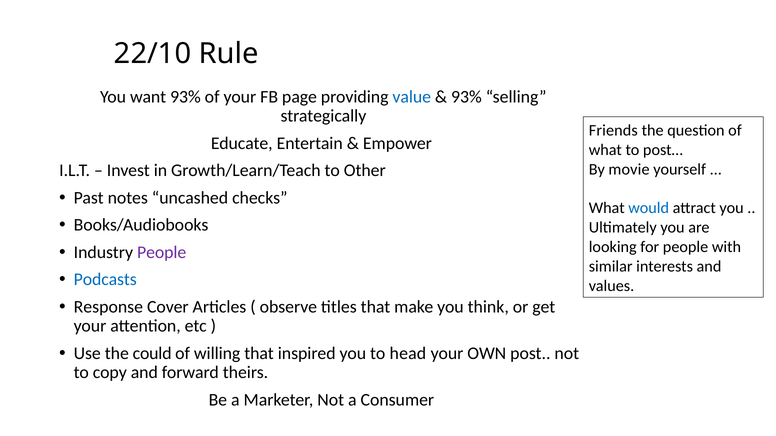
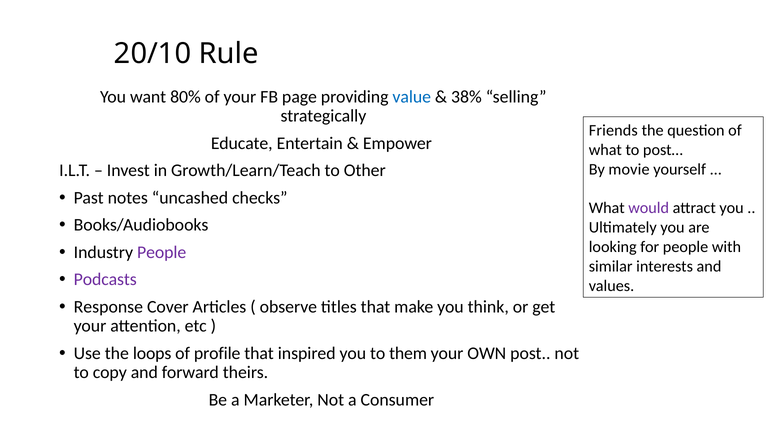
22/10: 22/10 -> 20/10 (153, 54)
want 93%: 93% -> 80% (185, 97)
93%: 93% -> 38% (466, 97)
would colour: blue -> purple (649, 208)
Podcasts colour: blue -> purple (105, 280)
could: could -> loops (152, 354)
willing: willing -> profile (217, 354)
head: head -> them (408, 354)
